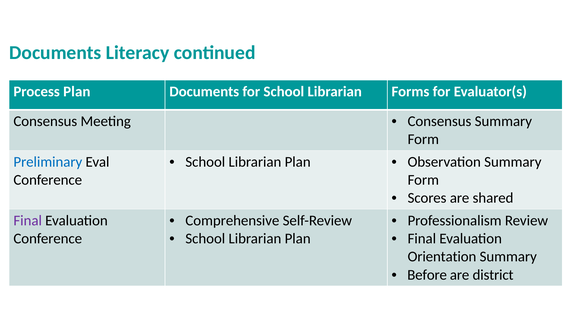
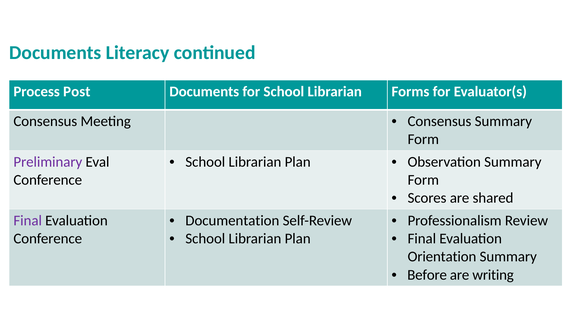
Process Plan: Plan -> Post (77, 91)
Preliminary colour: blue -> purple (48, 162)
Comprehensive: Comprehensive -> Documentation (232, 220)
district: district -> writing (493, 274)
